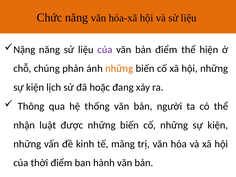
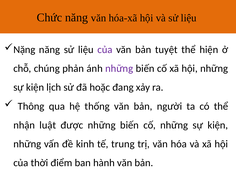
bản điểm: điểm -> tuyệt (166, 50)
những colour: orange -> purple (119, 68)
mãng: mãng -> trung (123, 144)
